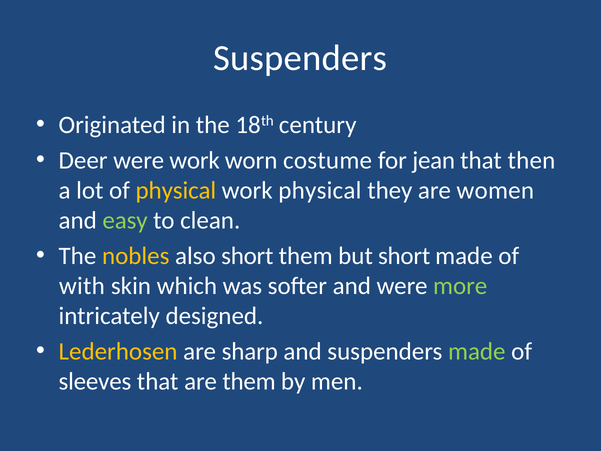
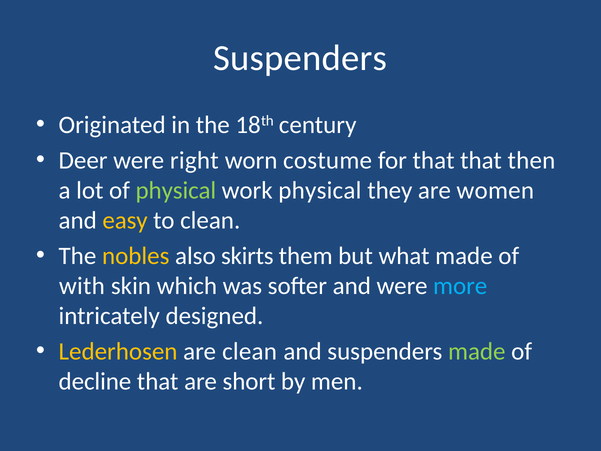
were work: work -> right (194, 160)
for jean: jean -> that (434, 160)
physical colour: yellow -> light green (176, 190)
easy colour: light green -> yellow (125, 220)
also short: short -> skirts (247, 256)
but short: short -> what (404, 256)
more colour: light green -> light blue (460, 286)
are sharp: sharp -> clean (250, 351)
sleeves: sleeves -> decline (95, 381)
are them: them -> short (249, 381)
